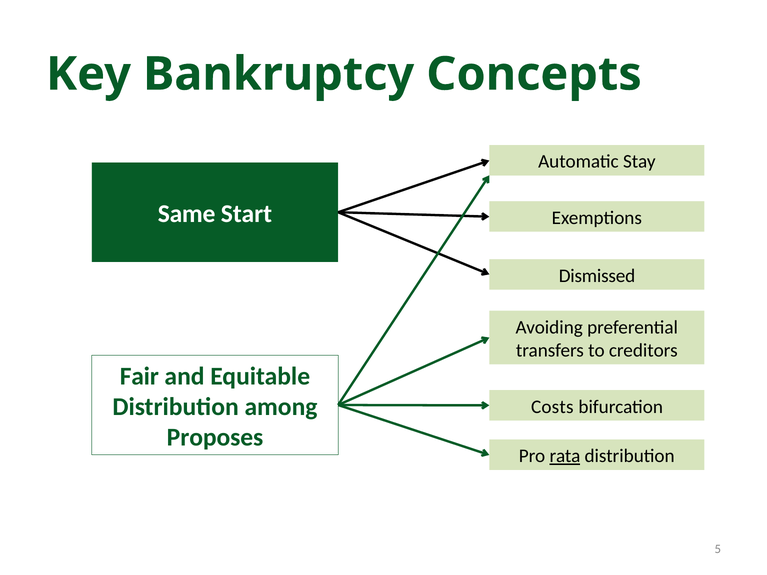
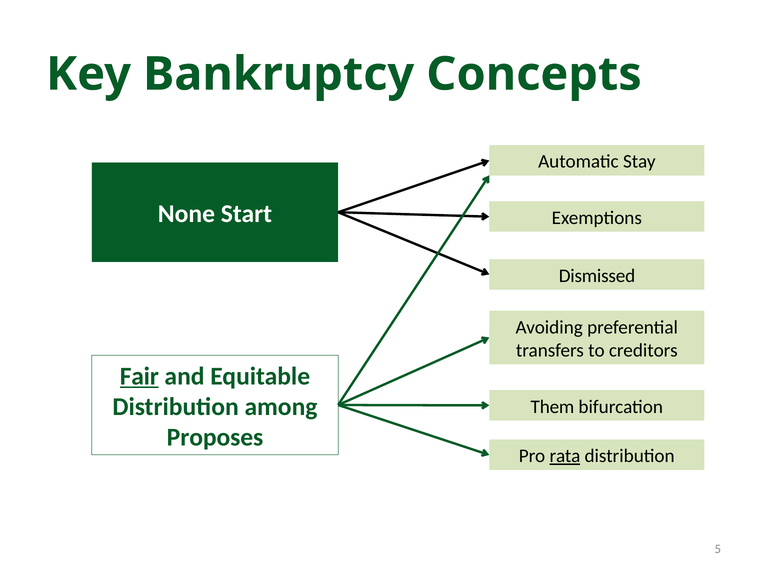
Same: Same -> None (186, 214)
Fair underline: none -> present (139, 376)
Costs: Costs -> Them (552, 407)
